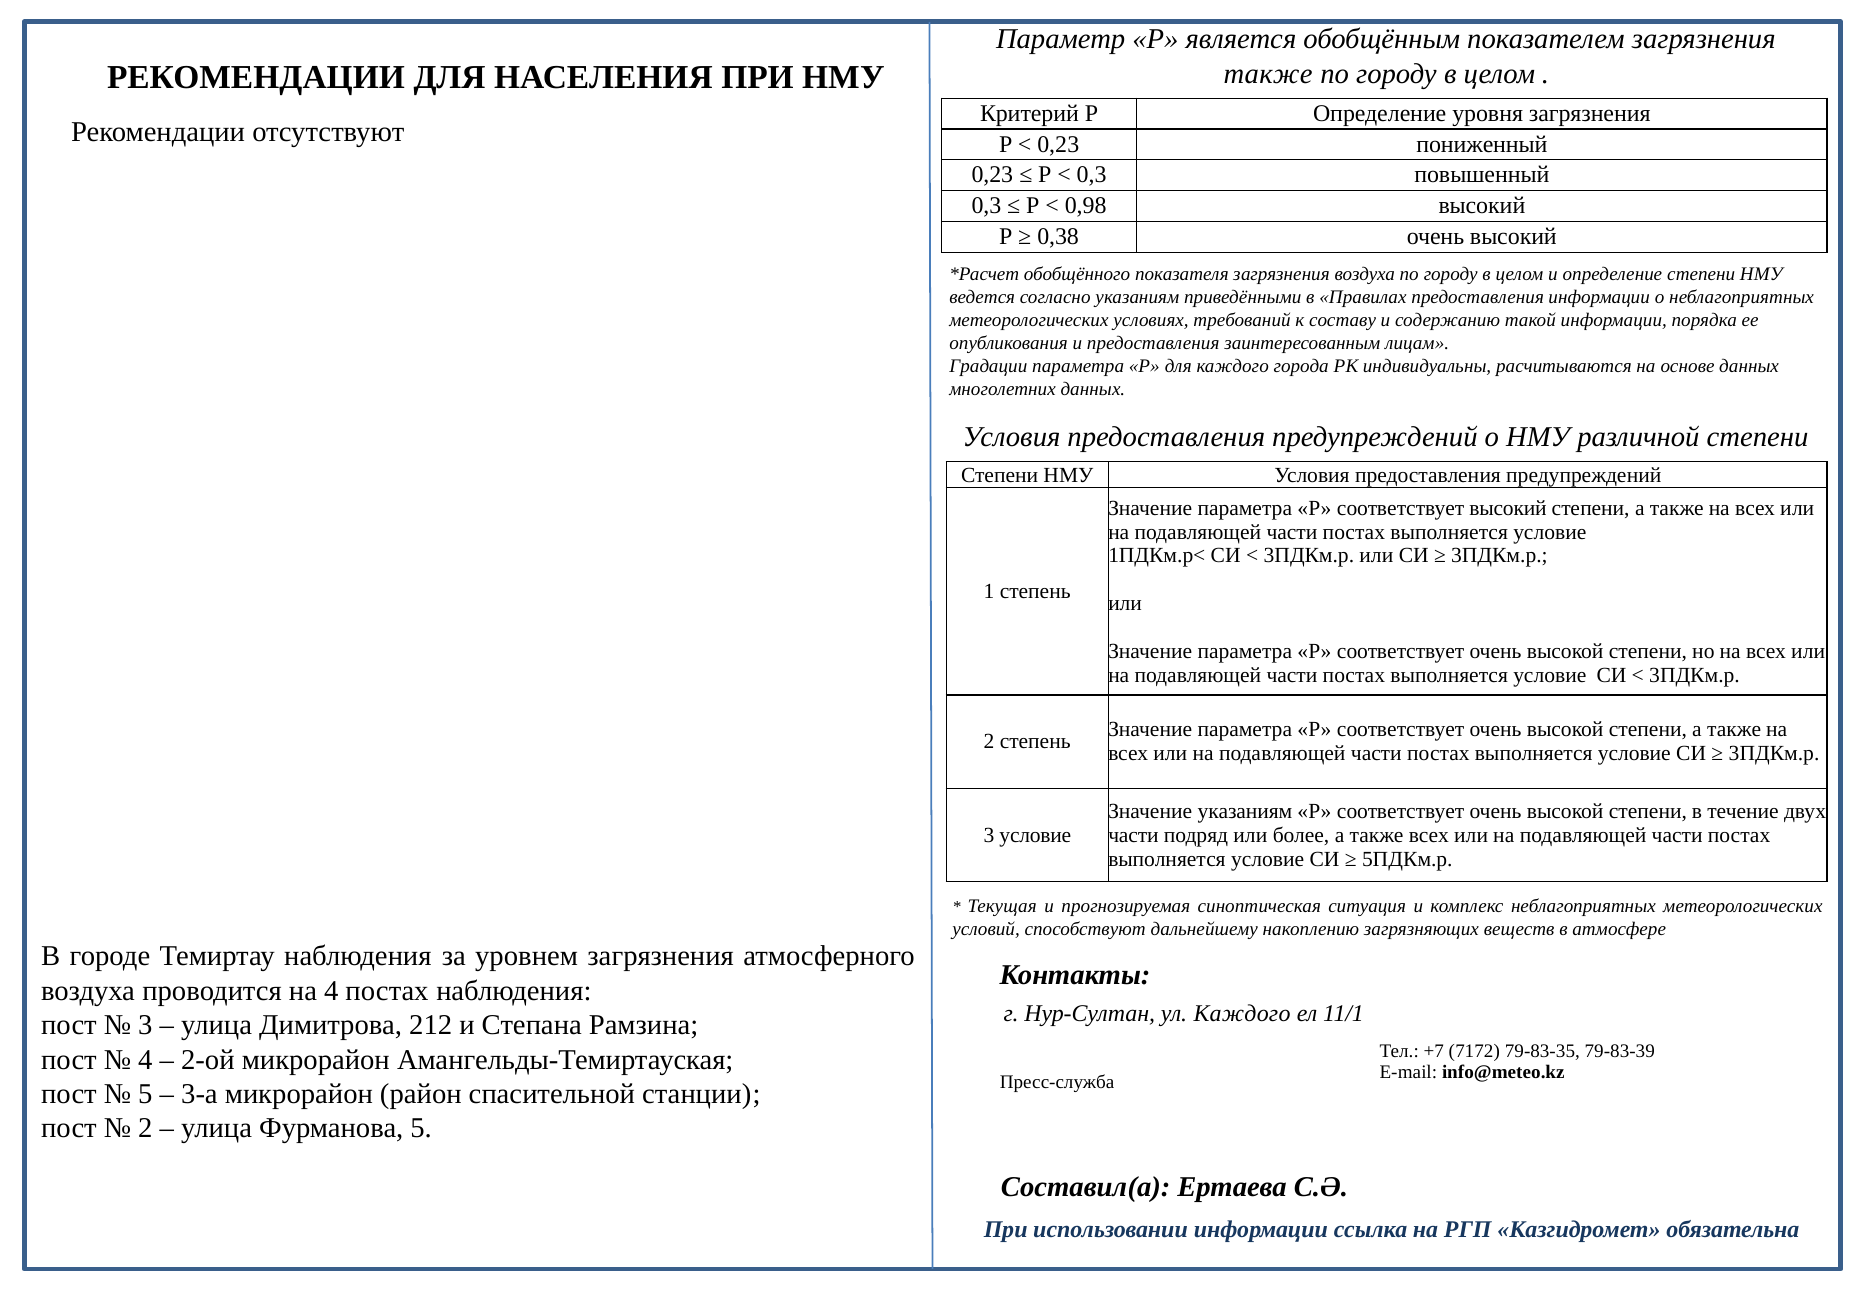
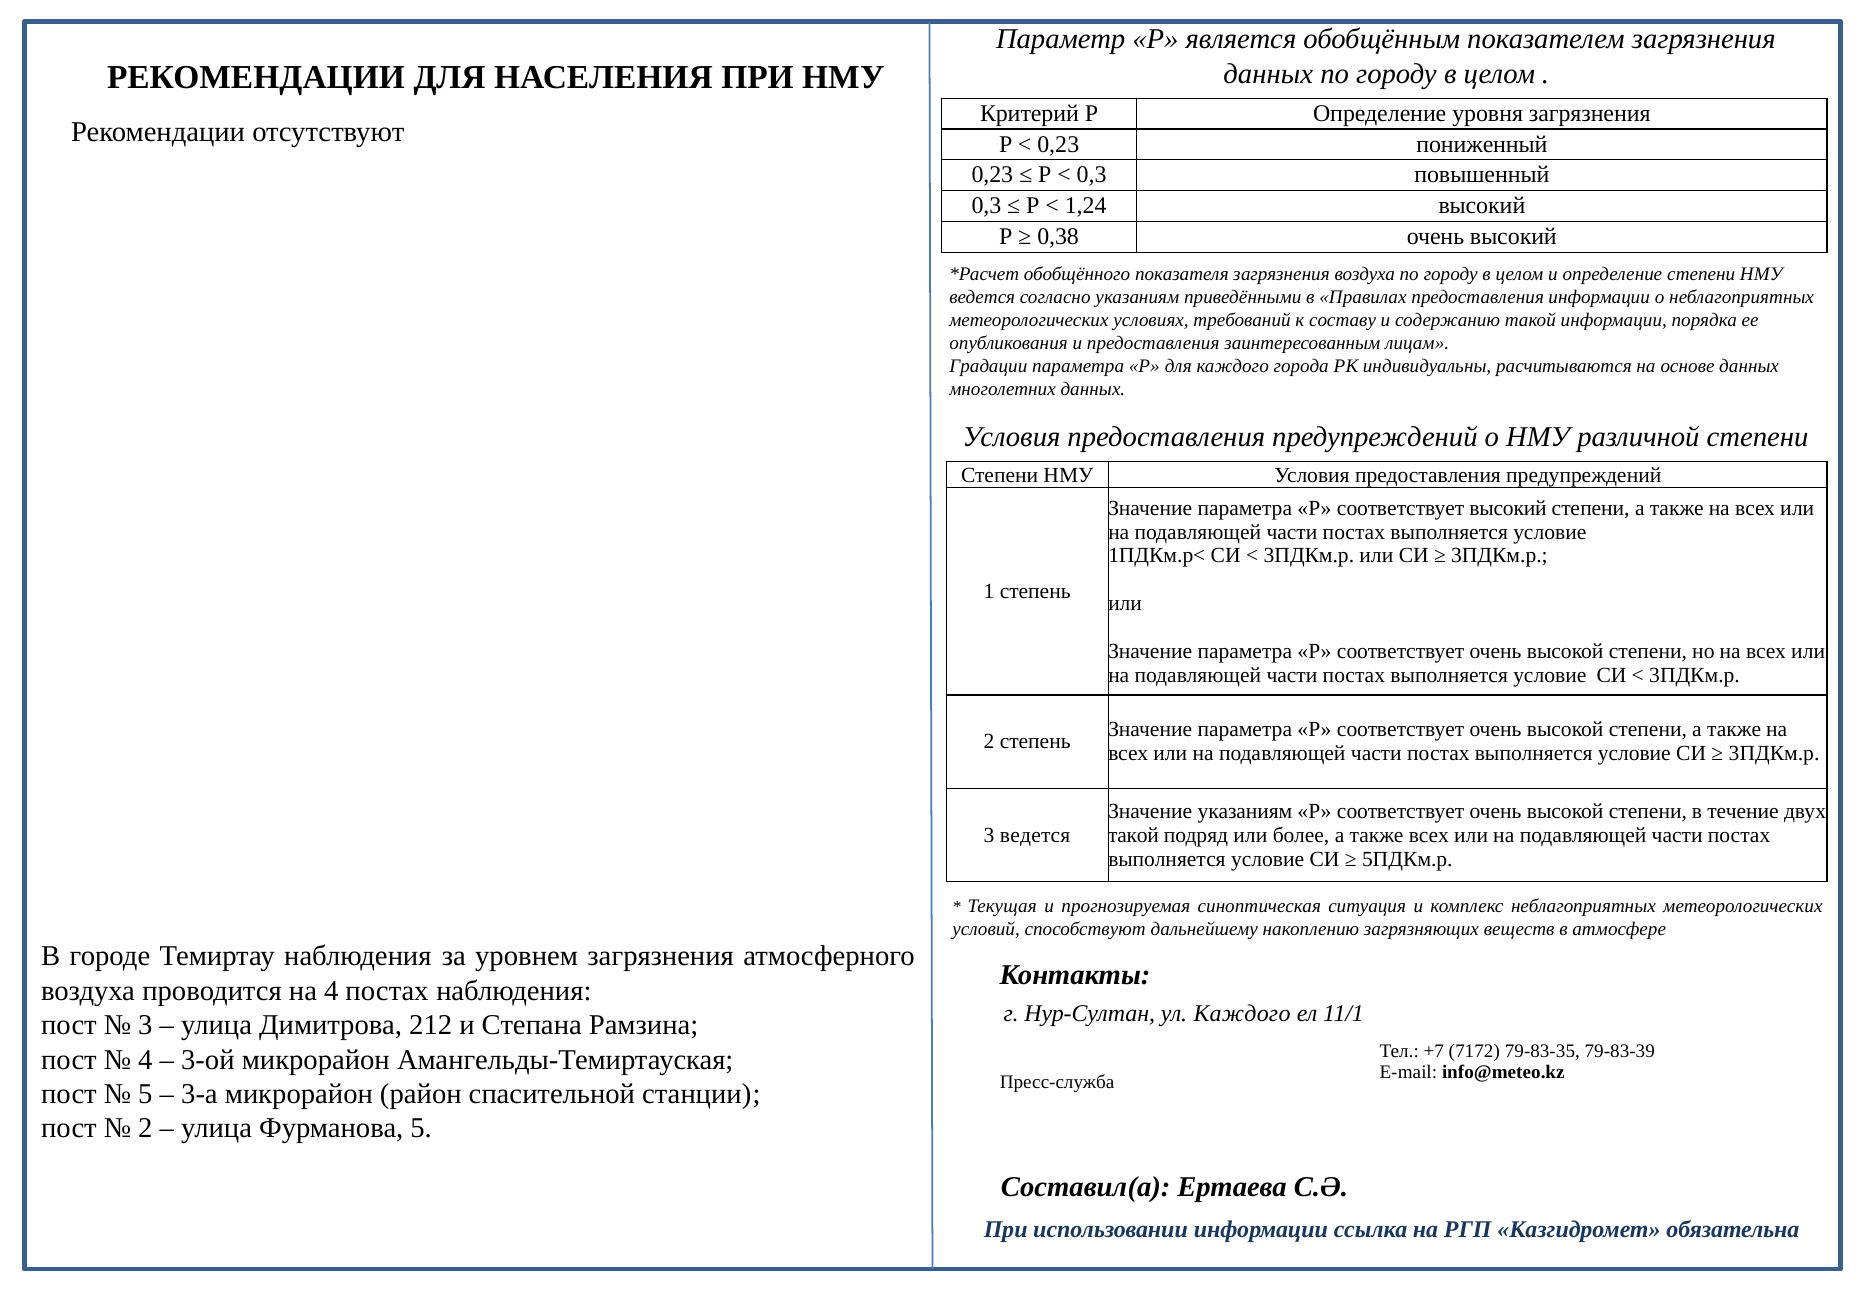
также: также -> данных (1268, 74)
0,98: 0,98 -> 1,24 (1086, 206)
3 условие: условие -> ведется (1035, 835)
части: части -> такой (1134, 835)
2-ой: 2-ой -> 3-ой (208, 1060)
